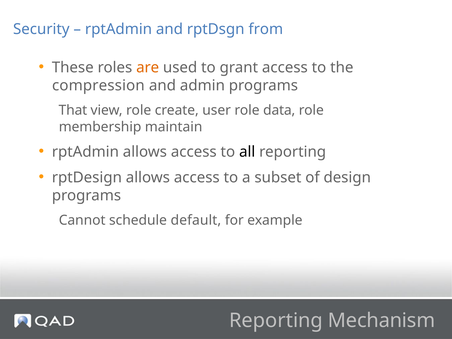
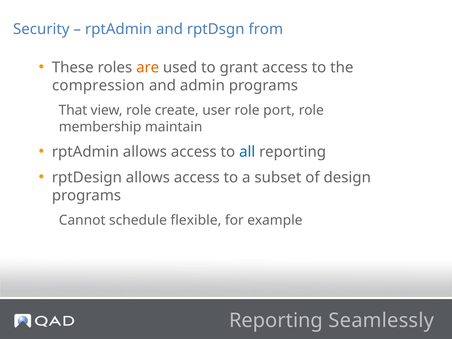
data: data -> port (279, 110)
all colour: black -> blue (247, 152)
default: default -> flexible (196, 220)
Mechanism: Mechanism -> Seamlessly (381, 321)
